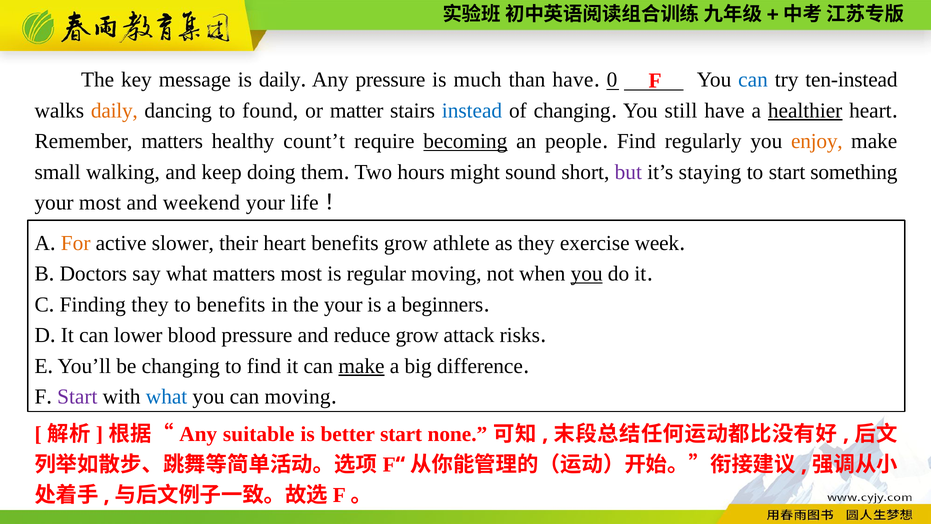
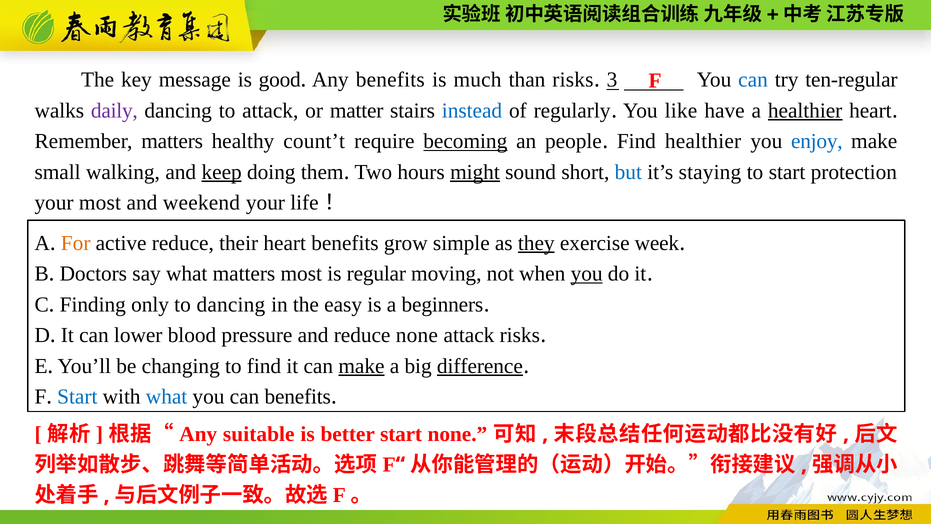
is daily: daily -> good (280, 80)
Any pressure: pressure -> benefits (390, 80)
than have: have -> risks (573, 80)
0: 0 -> 3 (612, 80)
ten-instead: ten-instead -> ten-regular (851, 80)
daily colour: orange -> purple (114, 111)
to found: found -> attack (270, 111)
of changing: changing -> regularly (572, 111)
still: still -> like (681, 111)
Find regularly: regularly -> healthier (703, 141)
enjoy colour: orange -> blue (817, 141)
keep underline: none -> present (222, 172)
might underline: none -> present (475, 172)
but colour: purple -> blue (628, 172)
something: something -> protection (854, 172)
active slower: slower -> reduce (183, 243)
athlete: athlete -> simple (461, 243)
they underline: none -> present (536, 243)
Finding they: they -> only (150, 304)
to benefits: benefits -> dancing (231, 304)
the your: your -> easy (343, 304)
reduce grow: grow -> none (417, 335)
difference underline: none -> present (480, 366)
Start colour: purple -> blue (77, 397)
can moving: moving -> benefits (298, 397)
